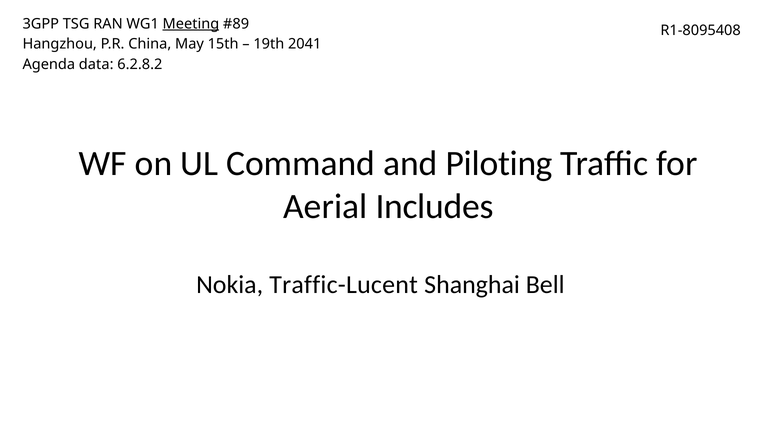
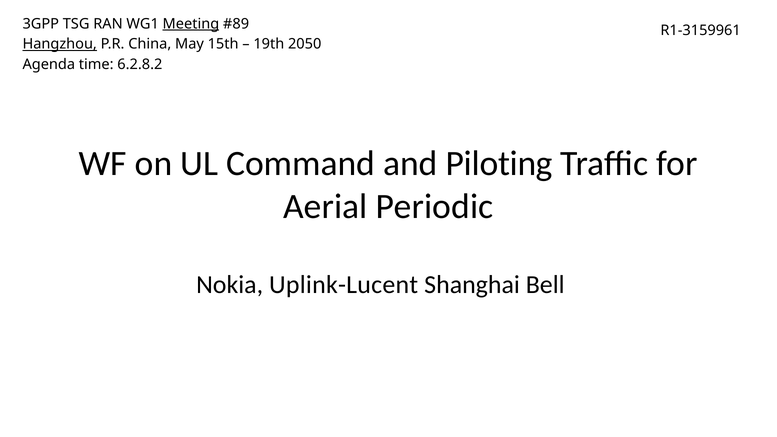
R1-8095408: R1-8095408 -> R1-3159961 (701, 30)
Hangzhou underline: none -> present (60, 44)
2041: 2041 -> 2050 (305, 44)
data: data -> time (96, 65)
Includes: Includes -> Periodic (434, 207)
Traffic-Lucent: Traffic-Lucent -> Uplink-Lucent (344, 285)
